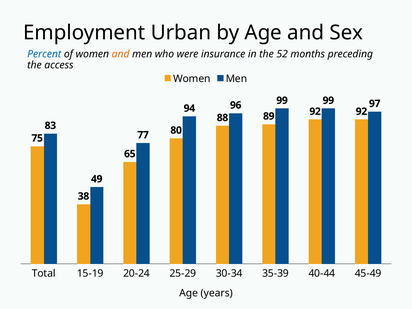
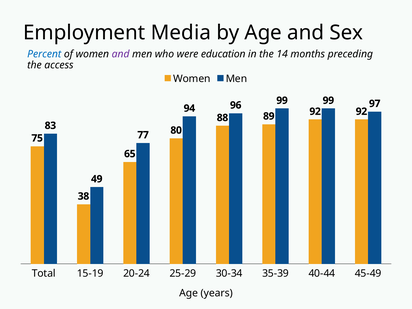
Urban: Urban -> Media (181, 33)
and colour: orange -> purple (121, 54)
insurance: insurance -> education (223, 54)
52: 52 -> 14 (282, 54)
